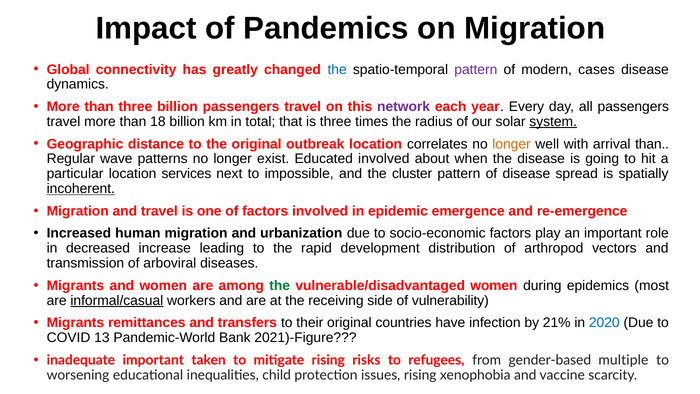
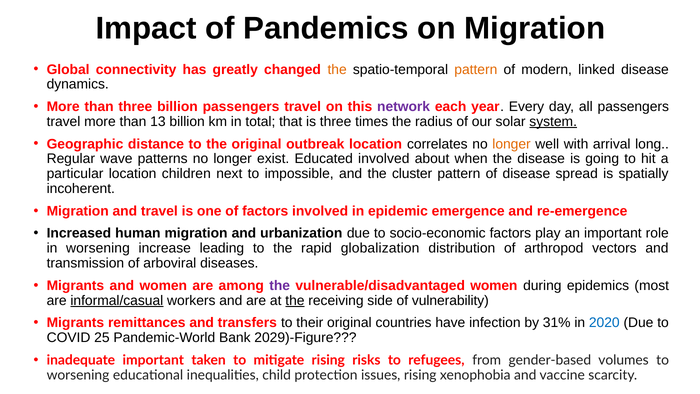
the colour: blue -> orange (337, 69)
pattern colour: purple -> orange (476, 69)
cases: cases -> linked (597, 69)
18: 18 -> 13 (158, 122)
arrival than: than -> long (652, 144)
services: services -> children (186, 174)
incoherent underline: present -> none (81, 189)
in decreased: decreased -> worsening (98, 248)
development: development -> globalization (380, 248)
the colour: green -> purple (280, 285)
the underline: none -> present (295, 300)
21%: 21% -> 31% (557, 323)
13: 13 -> 25 (102, 338)
2021)-Figure: 2021)-Figure -> 2029)-Figure (305, 338)
multiple: multiple -> volumes (623, 360)
